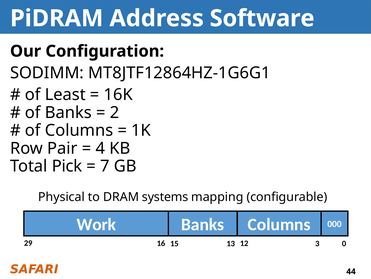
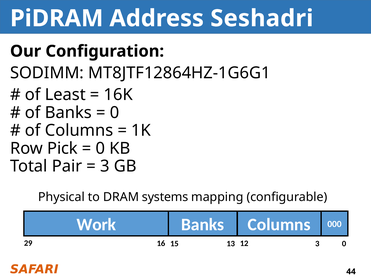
Software: Software -> Seshadri (262, 18)
2: 2 -> 0 (114, 112)
Pair: Pair -> Pick (62, 148)
4: 4 -> 0 (100, 148)
Pick: Pick -> Pair (67, 166)
7: 7 -> 3 (105, 166)
